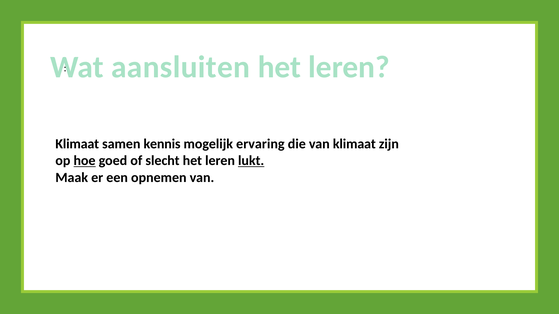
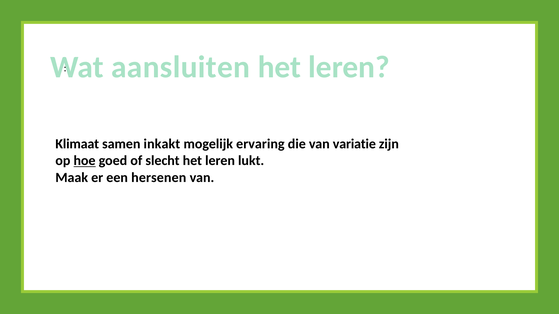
kennis: kennis -> inkakt (162, 144)
van klimaat: klimaat -> variatie (354, 144)
lukt underline: present -> none (251, 161)
opnemen: opnemen -> hersenen (159, 178)
